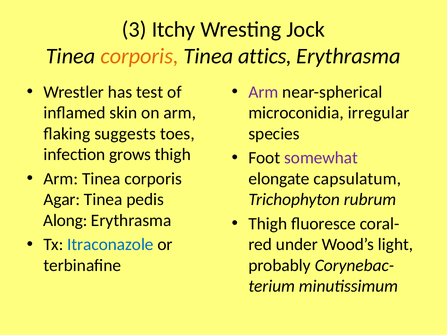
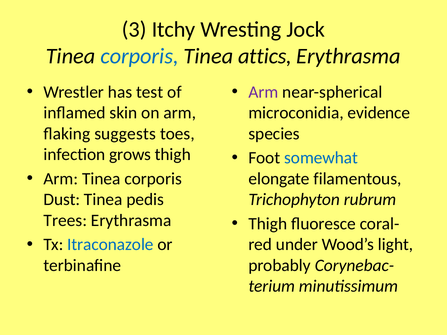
corporis colour: orange -> blue (139, 56)
irregular: irregular -> evidence (379, 113)
somewhat colour: purple -> blue (321, 158)
capsulatum: capsulatum -> filamentous (357, 179)
Agar: Agar -> Dust (62, 200)
Along: Along -> Trees (65, 220)
